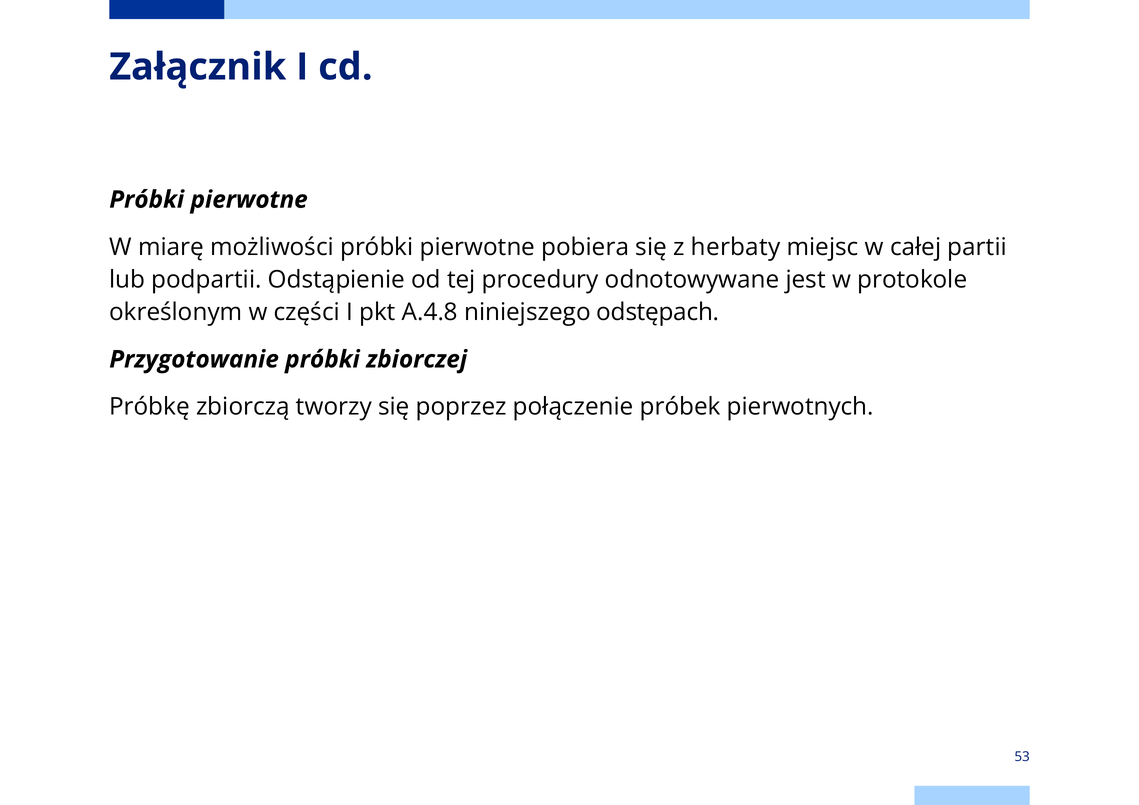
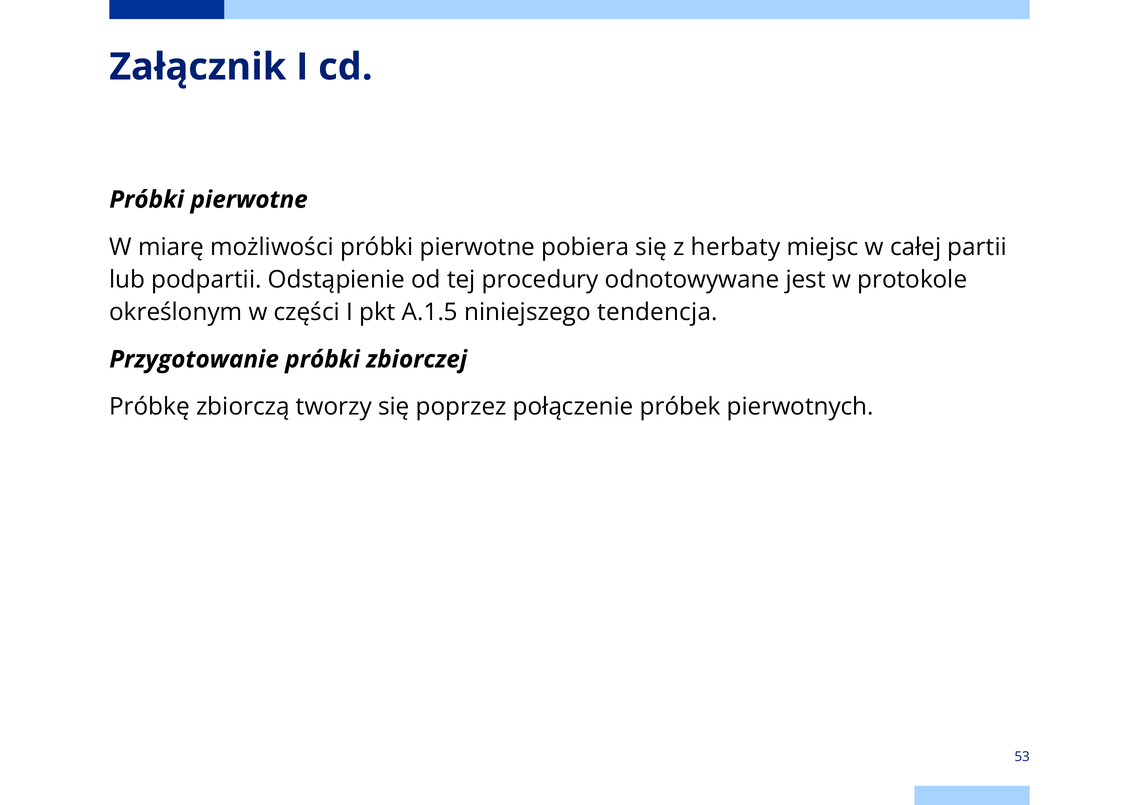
A.4.8: A.4.8 -> A.1.5 (430, 312)
odstępach: odstępach -> tendencja (658, 312)
